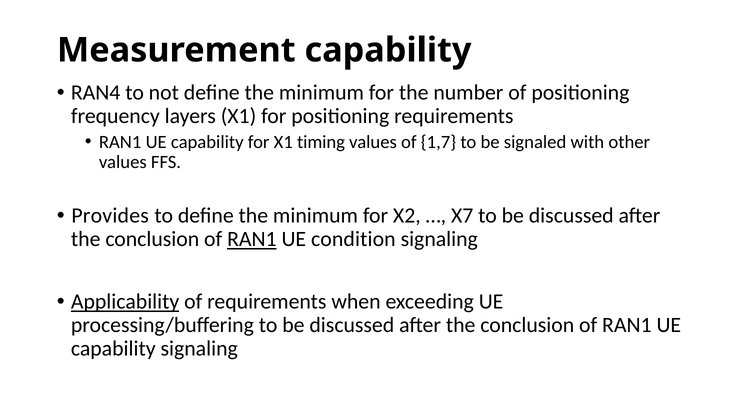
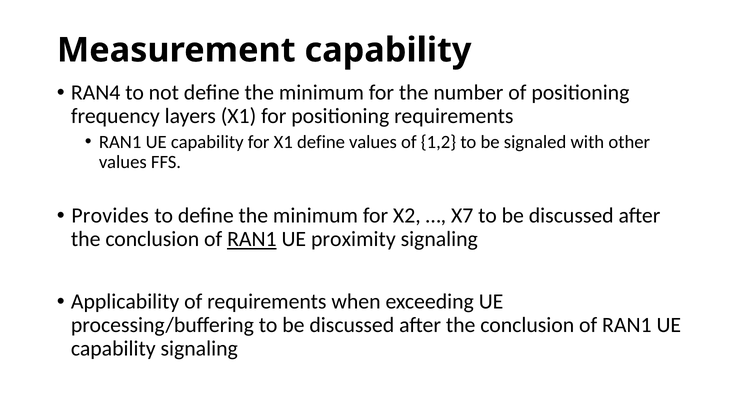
X1 timing: timing -> define (321, 142)
1,7: 1,7 -> 1,2 (439, 142)
condition: condition -> proximity (353, 239)
Applicability underline: present -> none (125, 302)
